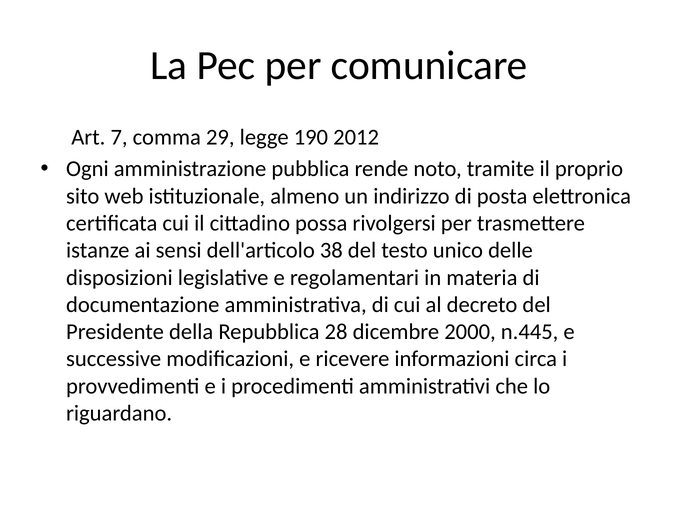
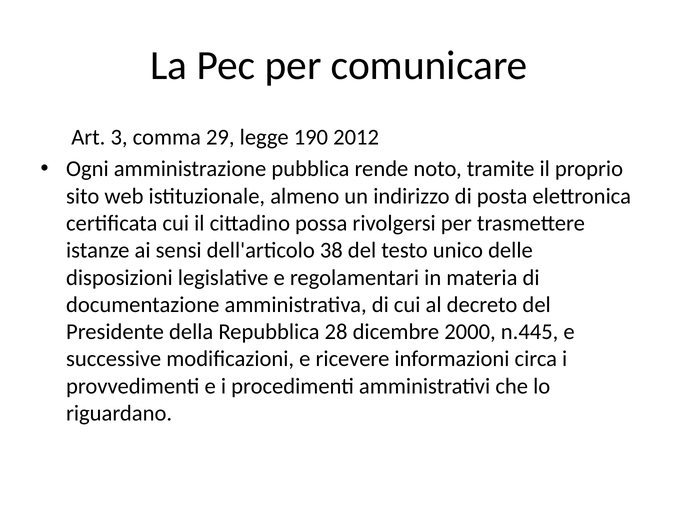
7: 7 -> 3 (119, 137)
